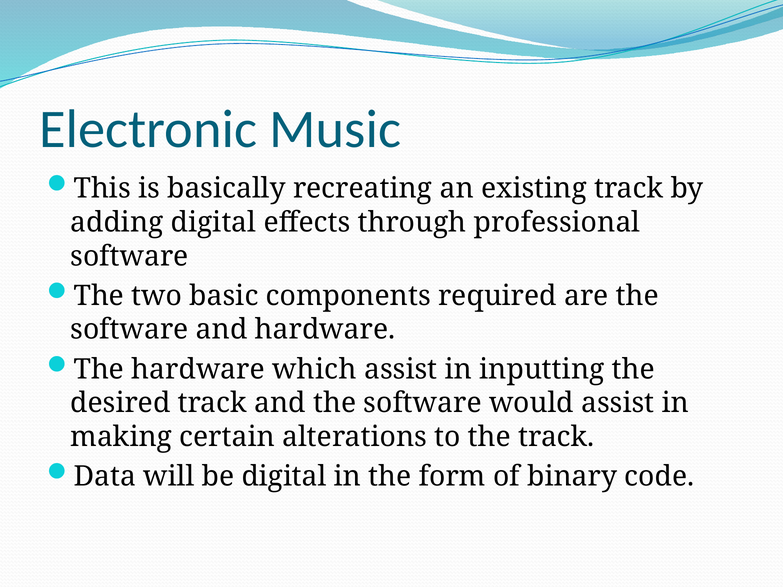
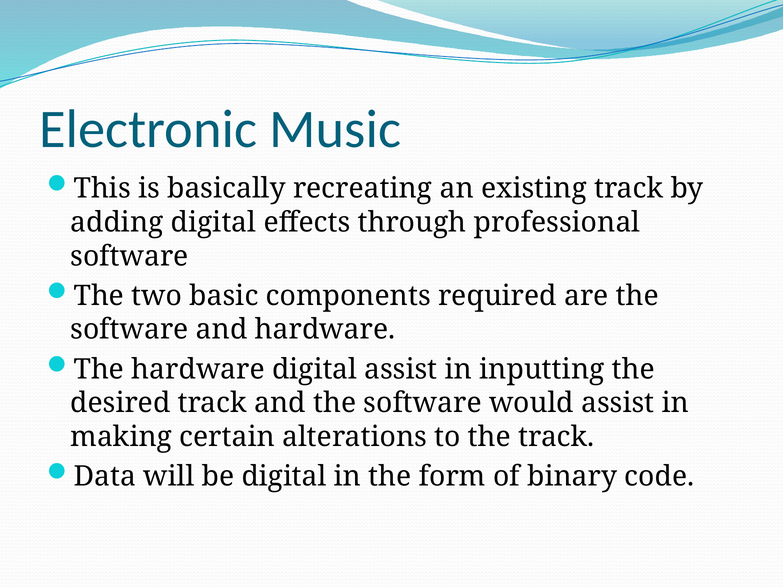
hardware which: which -> digital (315, 369)
